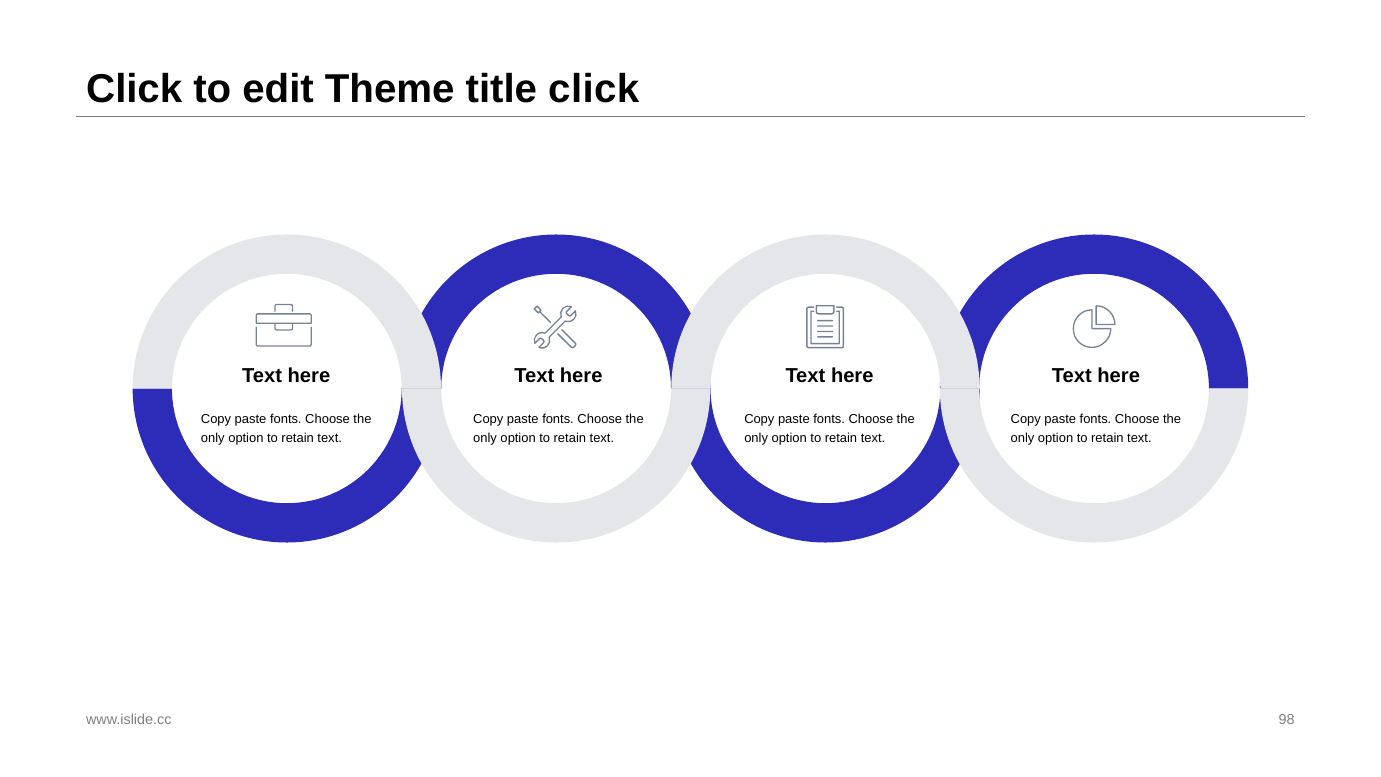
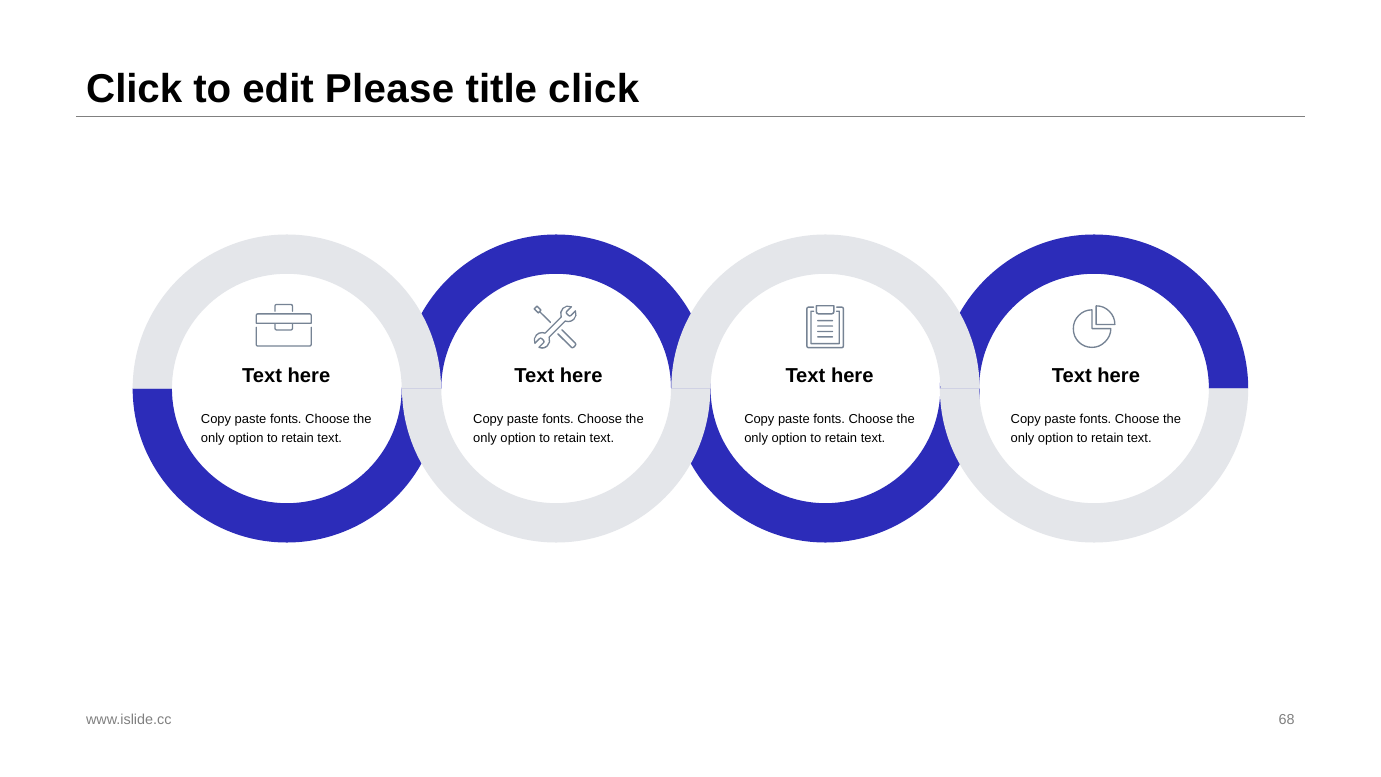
Theme: Theme -> Please (390, 89)
98: 98 -> 68 (1287, 720)
